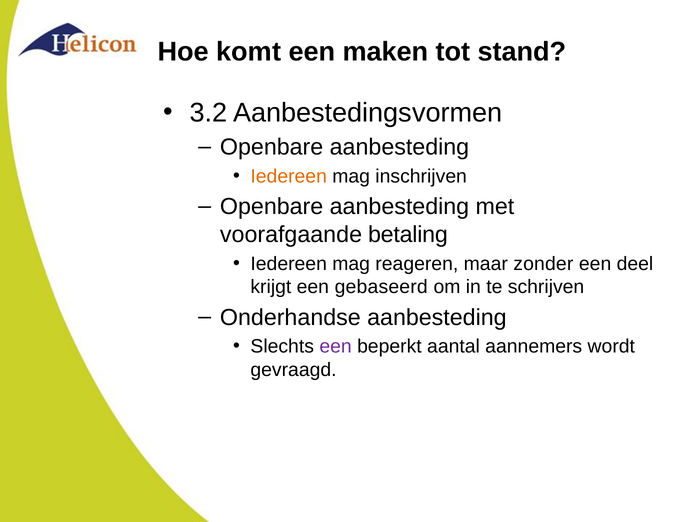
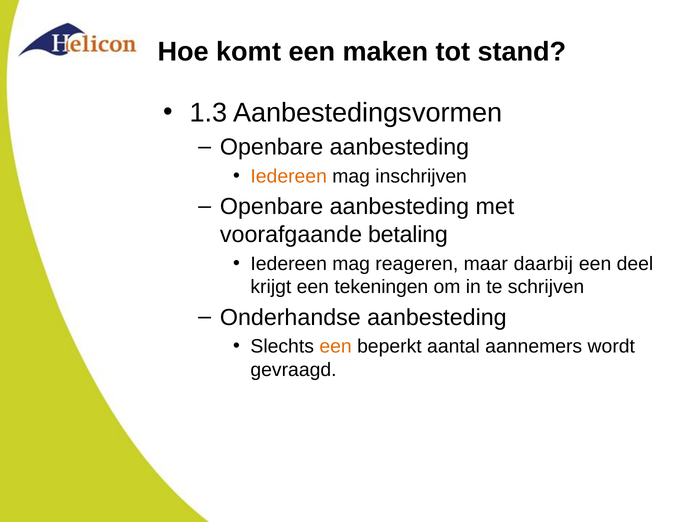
3.2: 3.2 -> 1.3 (208, 113)
zonder: zonder -> daarbij (543, 264)
gebaseerd: gebaseerd -> tekeningen (381, 287)
een colour: purple -> orange (336, 347)
